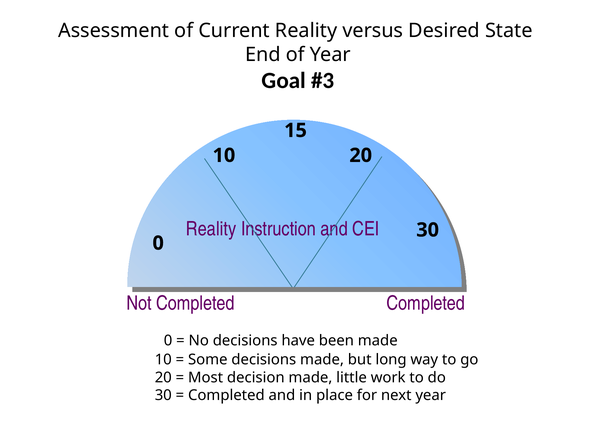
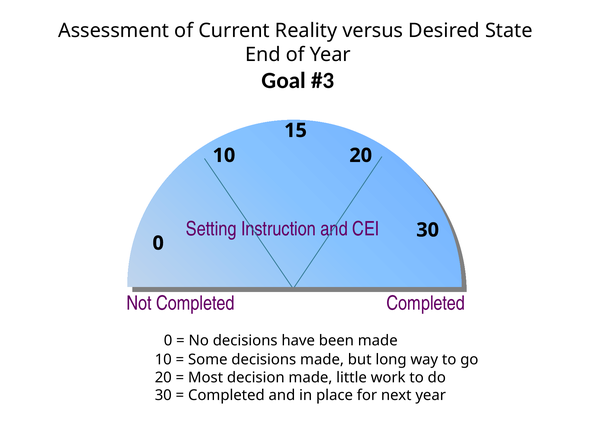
Reality: Reality -> Setting (211, 229)
